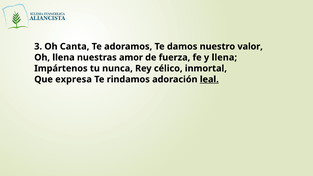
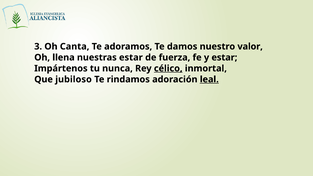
nuestras amor: amor -> estar (131, 57)
y llena: llena -> estar (224, 57)
célico underline: none -> present (168, 68)
expresa: expresa -> jubiloso (74, 79)
